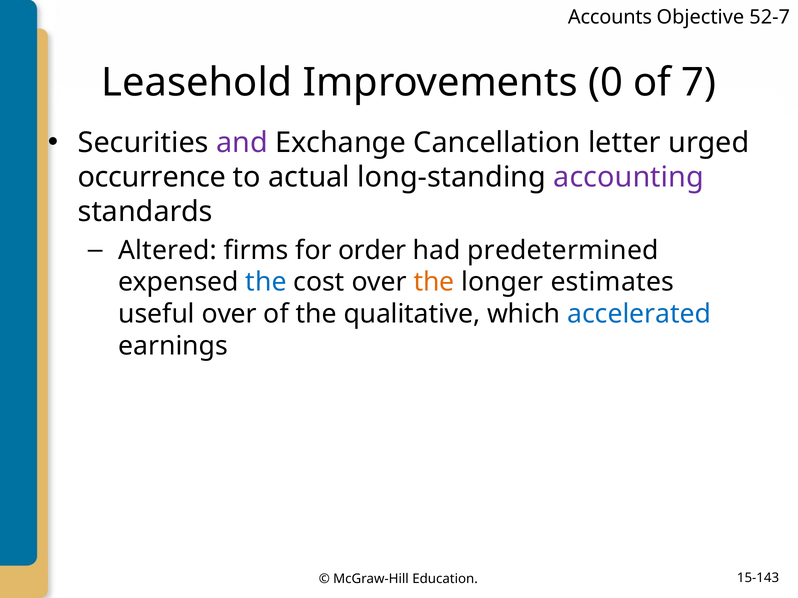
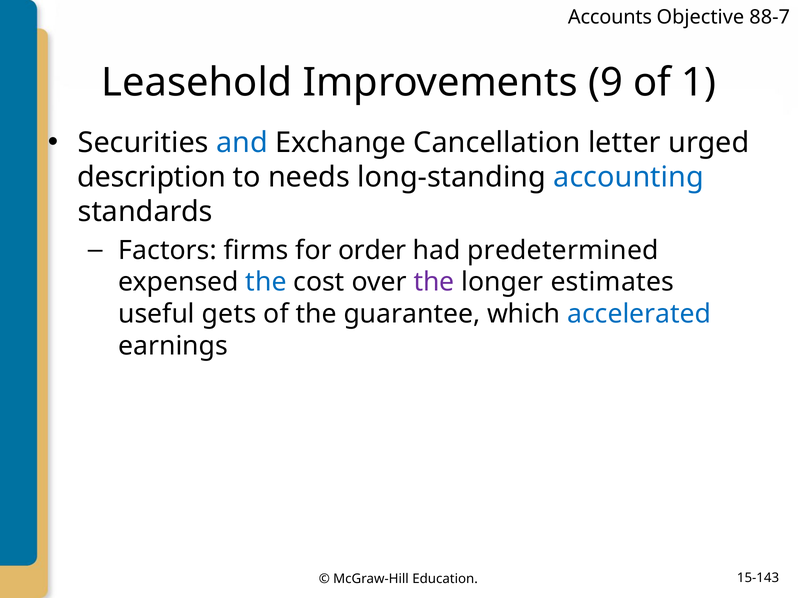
52-7: 52-7 -> 88-7 (770, 17)
0: 0 -> 9 (605, 83)
7: 7 -> 1 (699, 83)
and colour: purple -> blue (242, 143)
occurrence: occurrence -> description (152, 178)
actual: actual -> needs (309, 178)
accounting colour: purple -> blue (629, 178)
Altered: Altered -> Factors (168, 251)
the colour: orange -> purple (434, 282)
useful over: over -> gets (229, 314)
qualitative: qualitative -> guarantee (412, 314)
